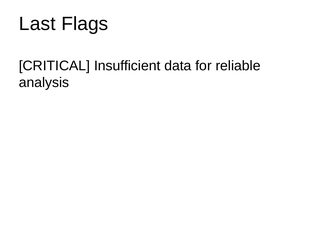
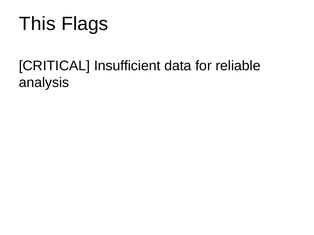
Last: Last -> This (37, 24)
